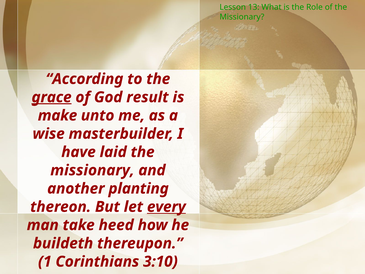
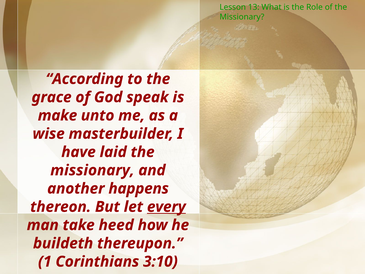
grace underline: present -> none (52, 97)
result: result -> speak (147, 97)
planting: planting -> happens (139, 188)
